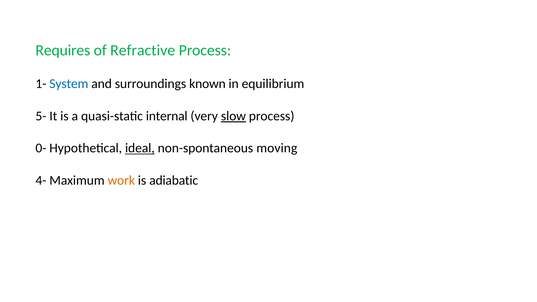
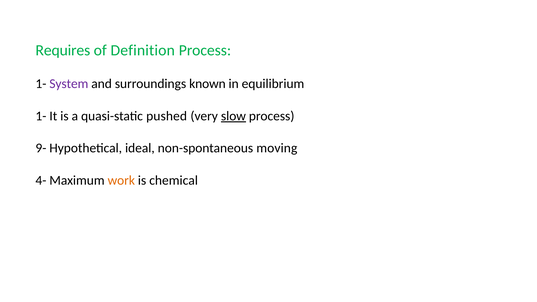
Refractive: Refractive -> Definition (143, 50)
System colour: blue -> purple (69, 84)
5-: 5- -> 1- (41, 116)
internal: internal -> pushed (167, 116)
0-: 0- -> 9- (41, 148)
ideal underline: present -> none (140, 148)
adiabatic: adiabatic -> chemical (174, 180)
